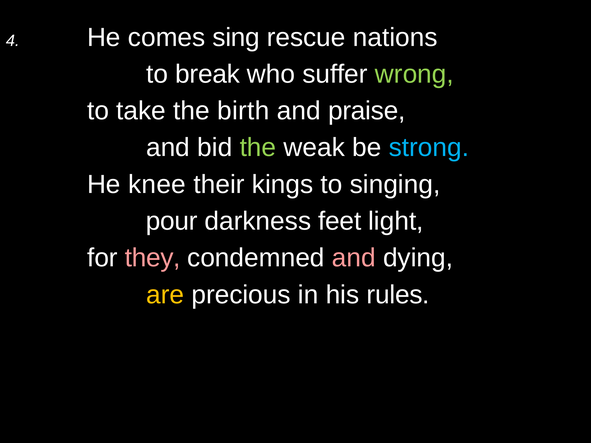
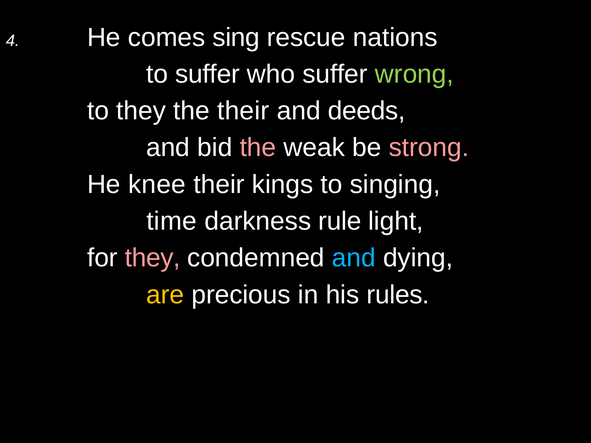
to break: break -> suffer (208, 74)
to take: take -> they (141, 111)
the birth: birth -> their (243, 111)
praise: praise -> deeds (367, 111)
the colour: light green -> pink (258, 148)
strong colour: light blue -> pink (429, 148)
pour: pour -> time (172, 221)
feet: feet -> rule (340, 221)
and colour: pink -> light blue (354, 258)
